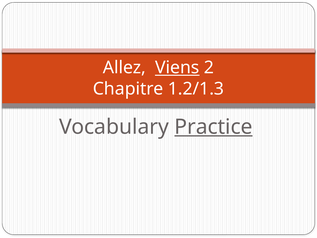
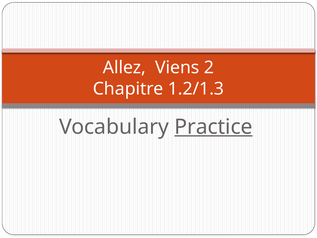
Viens underline: present -> none (177, 68)
